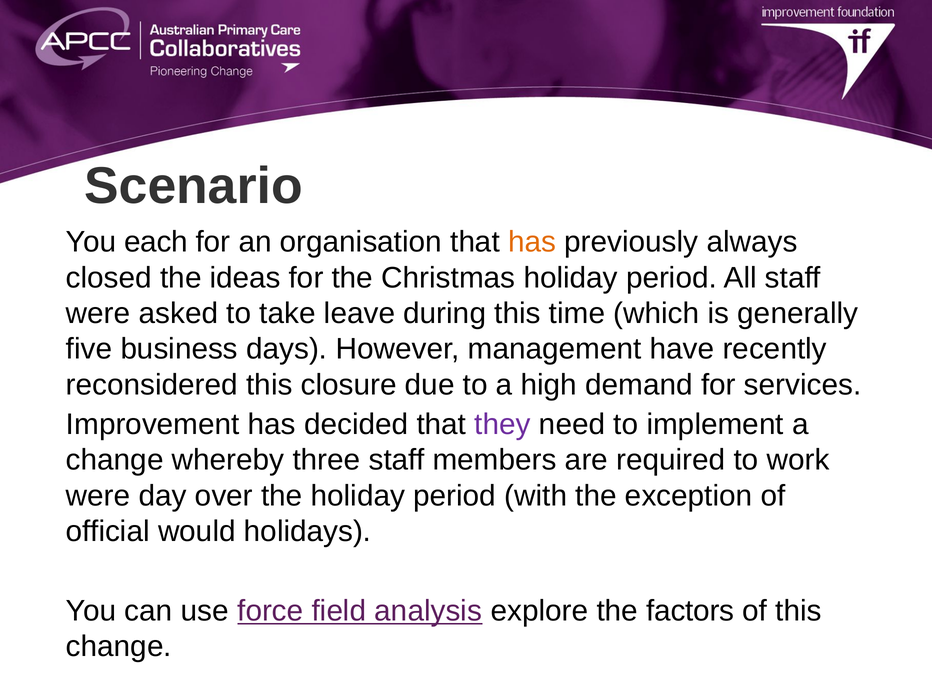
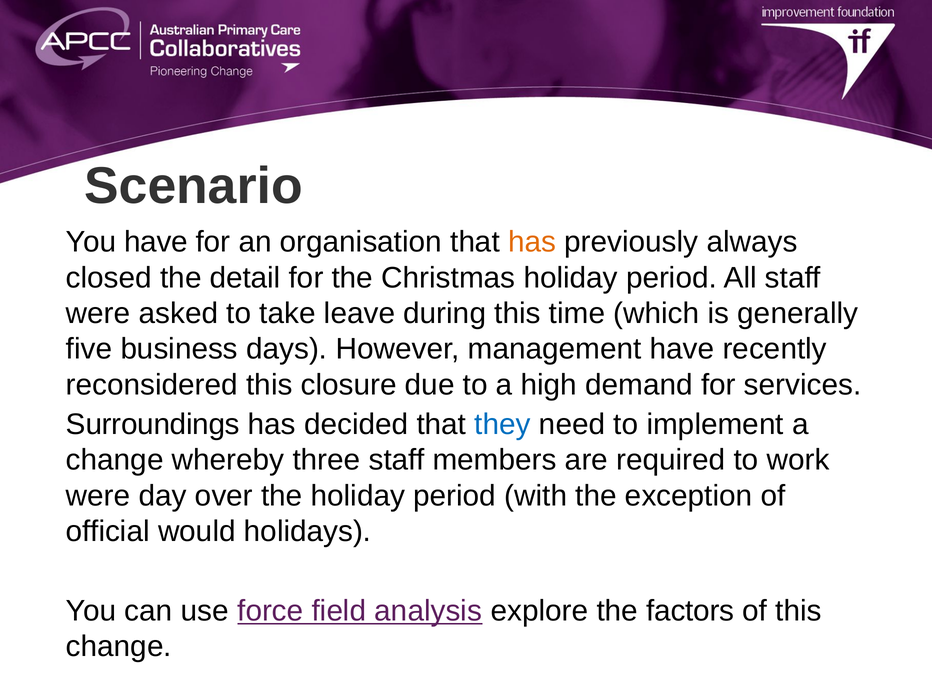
You each: each -> have (156, 242)
ideas: ideas -> detail (245, 278)
Improvement: Improvement -> Surroundings (153, 424)
they colour: purple -> blue (503, 424)
